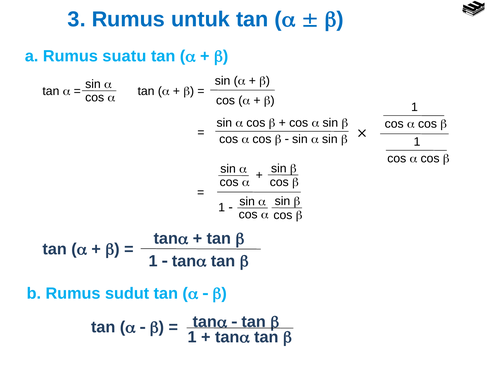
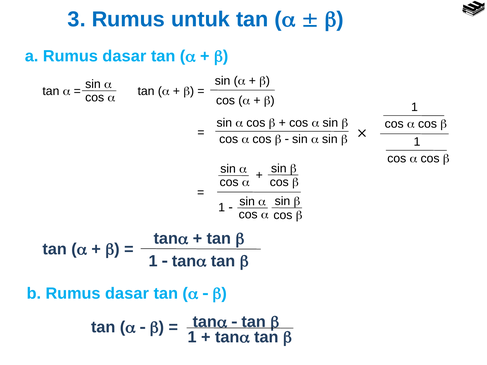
a Rumus suatu: suatu -> dasar (124, 56)
b Rumus sudut: sudut -> dasar (127, 294)
